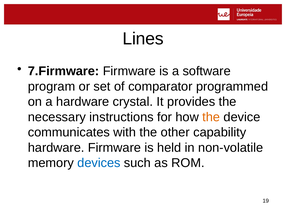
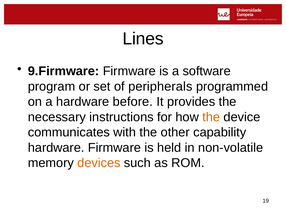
7.Firmware: 7.Firmware -> 9.Firmware (64, 71)
comparator: comparator -> peripherals (160, 86)
crystal: crystal -> before (133, 101)
devices colour: blue -> orange (99, 163)
